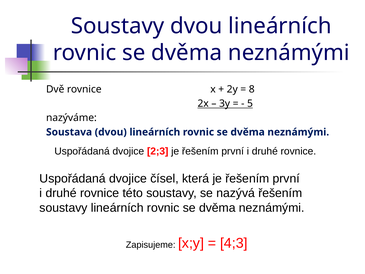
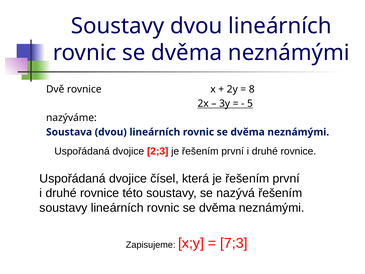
4;3: 4;3 -> 7;3 (234, 243)
